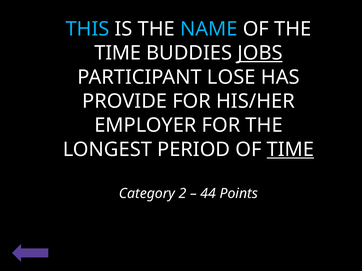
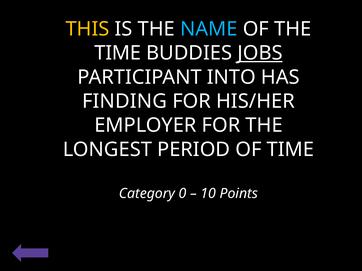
THIS colour: light blue -> yellow (88, 29)
LOSE: LOSE -> INTO (231, 77)
PROVIDE: PROVIDE -> FINDING (125, 101)
TIME underline: present -> none (290, 150)
2: 2 -> 0 (183, 194)
44: 44 -> 10 (208, 194)
